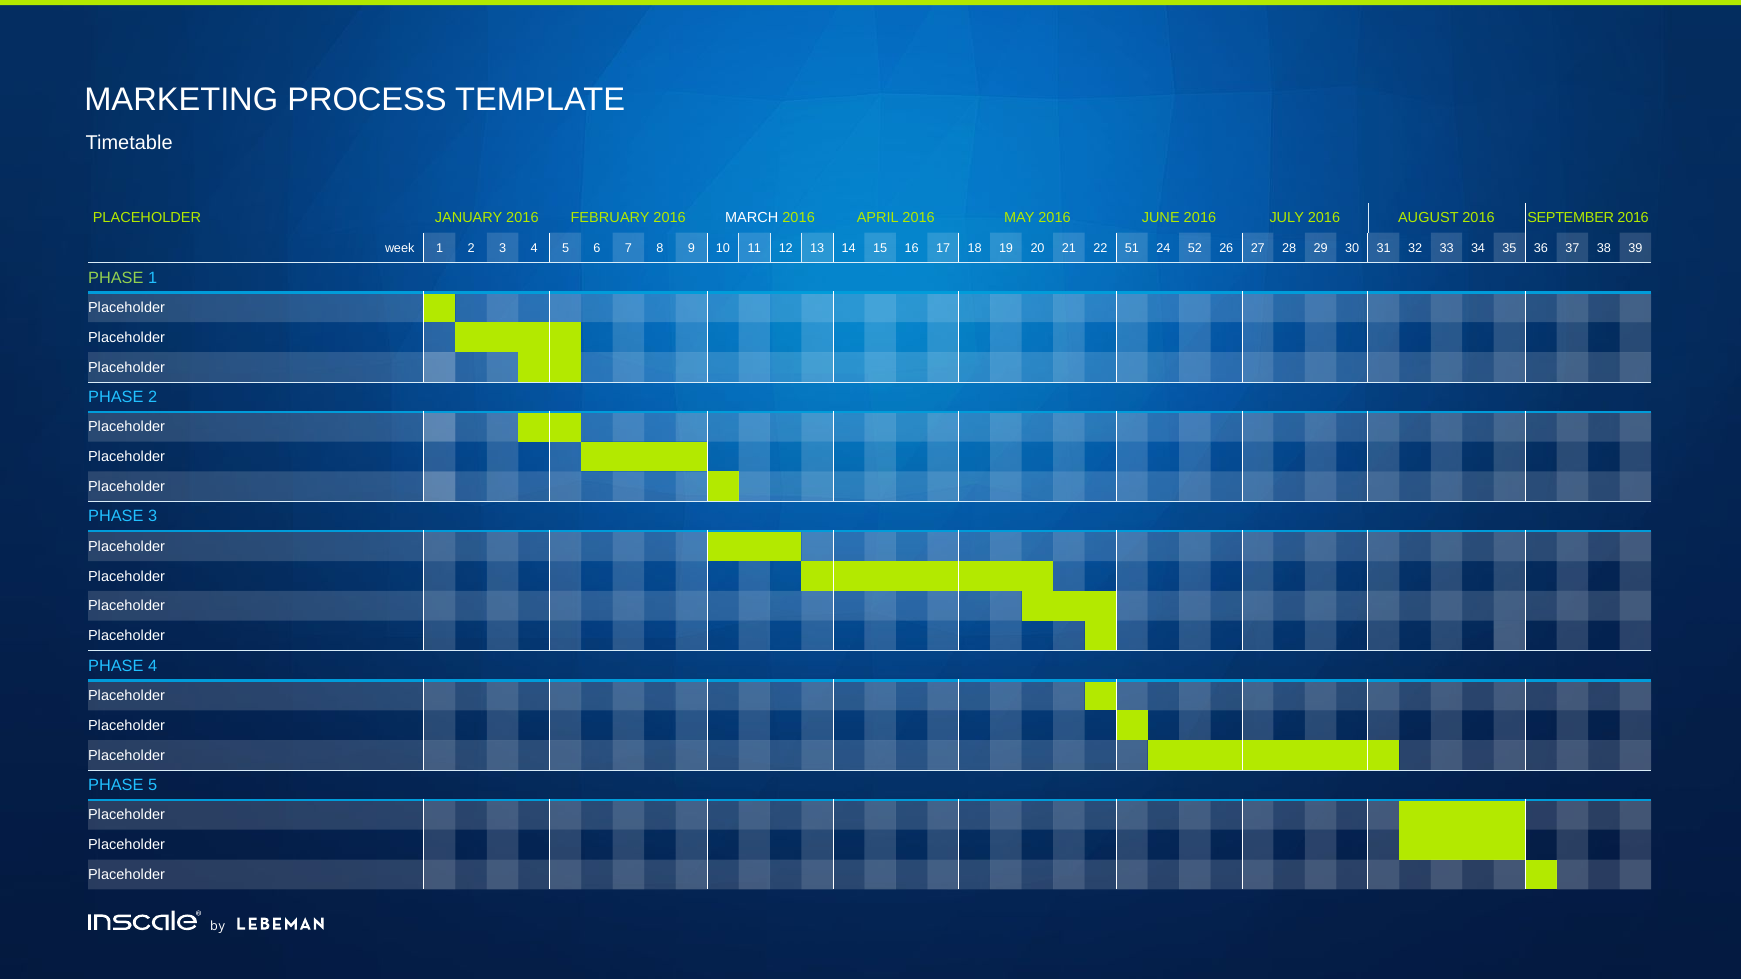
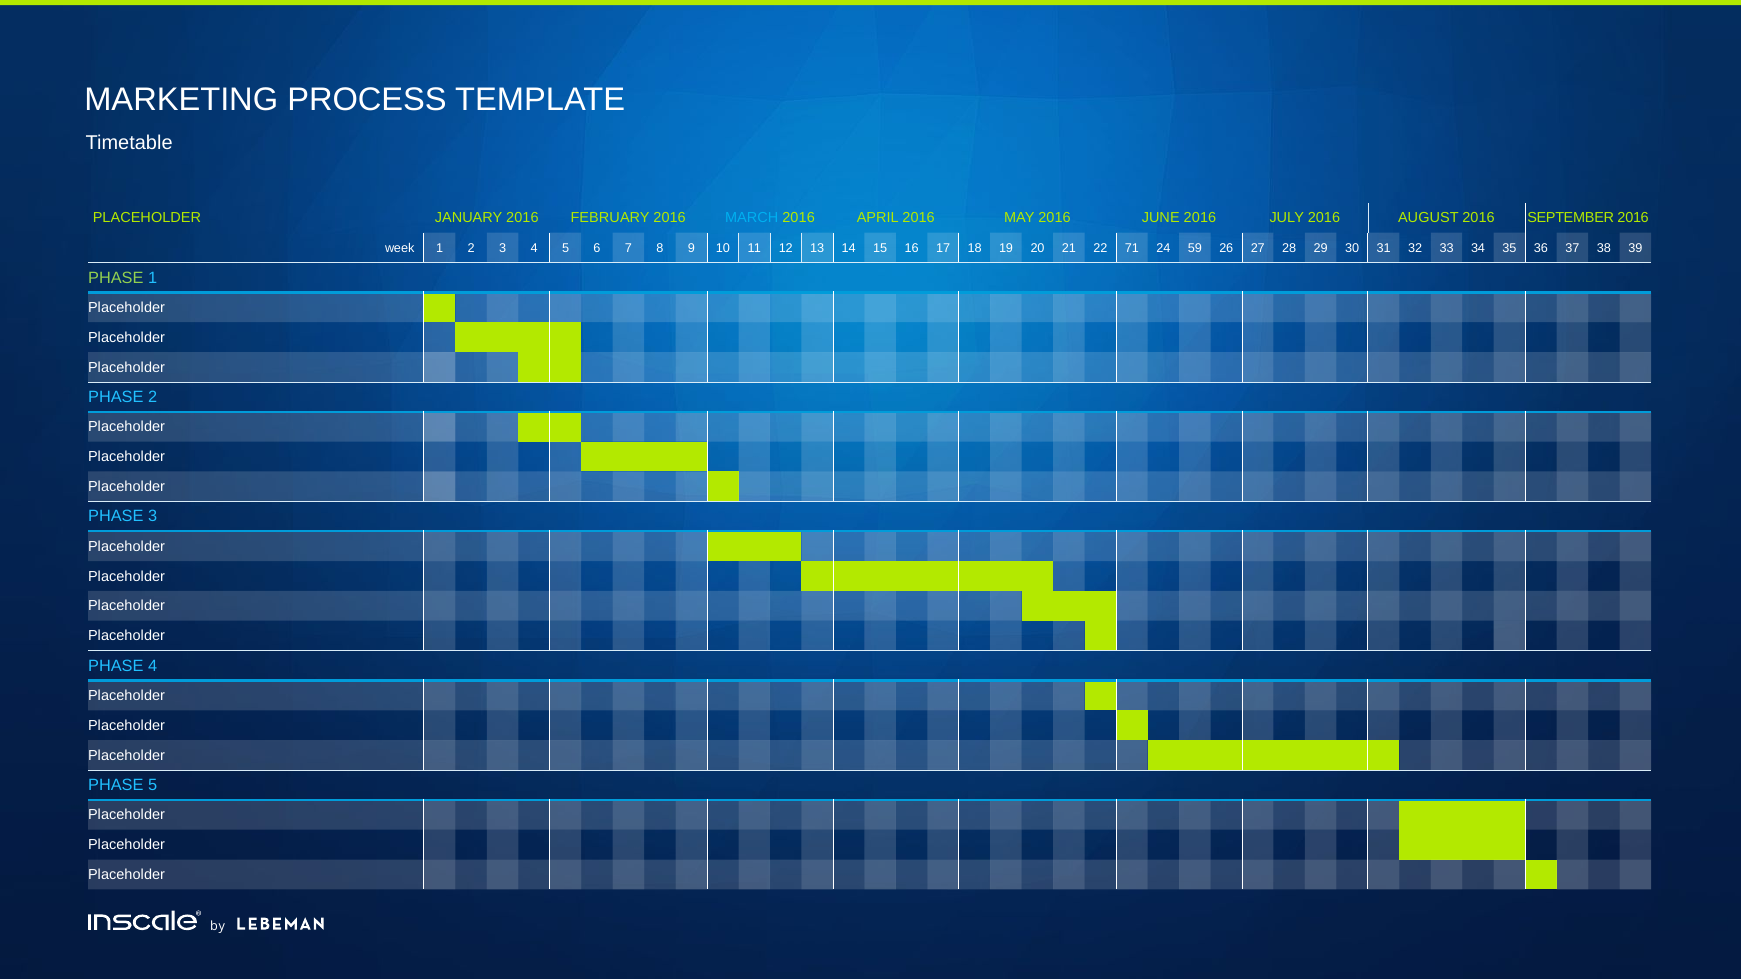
MARCH colour: white -> light blue (752, 218)
51: 51 -> 71 (1132, 248)
52: 52 -> 59 (1195, 248)
